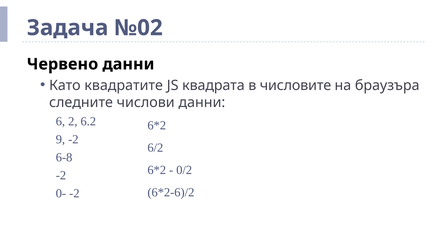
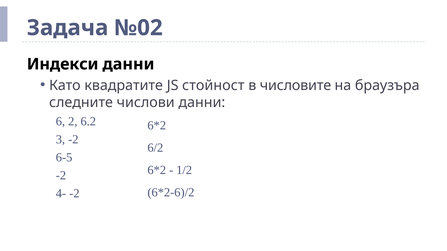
Червено: Червено -> Индекси (63, 64)
квадрата: квадрата -> стойност (213, 86)
9: 9 -> 3 (60, 140)
6-8: 6-8 -> 6-5 (64, 158)
0/2: 0/2 -> 1/2 (184, 170)
0-: 0- -> 4- (61, 194)
